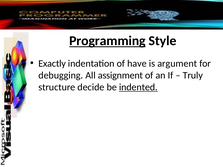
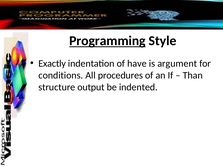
debugging: debugging -> conditions (61, 75)
assignment: assignment -> procedures (120, 75)
Truly: Truly -> Than (193, 75)
decide: decide -> output (91, 87)
indented underline: present -> none (138, 87)
